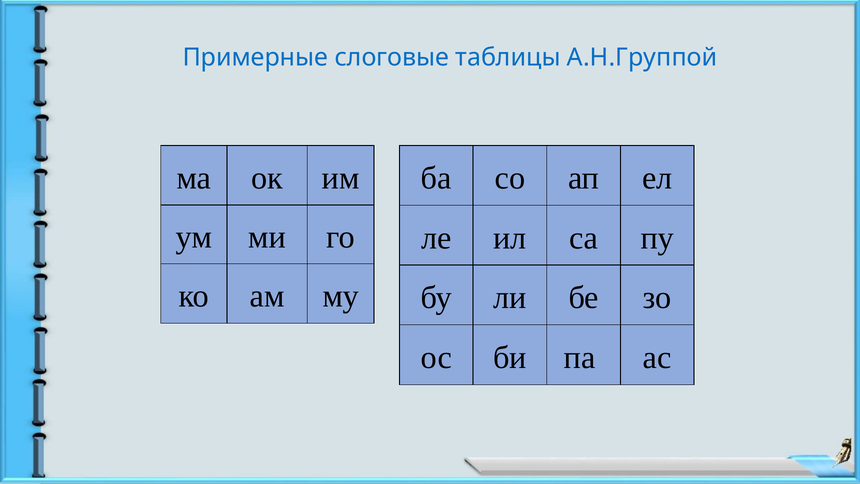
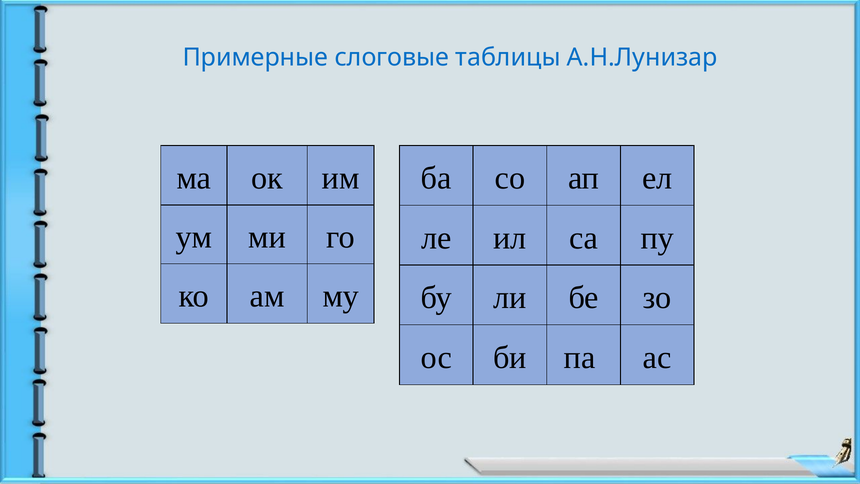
А.Н.Группой: А.Н.Группой -> А.Н.Лунизар (642, 57)
